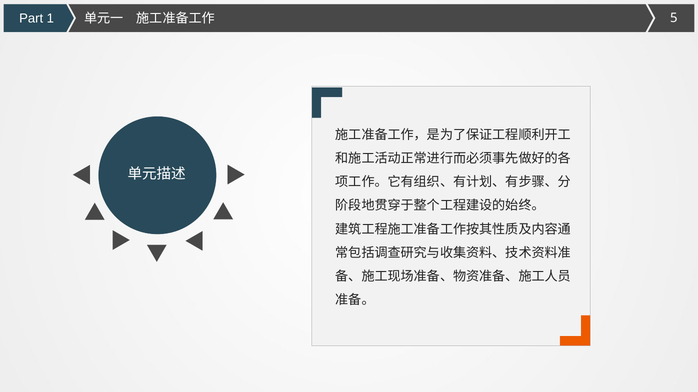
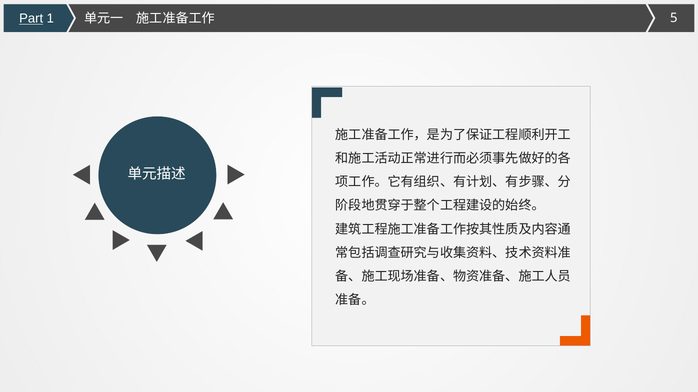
Part underline: none -> present (31, 19)
